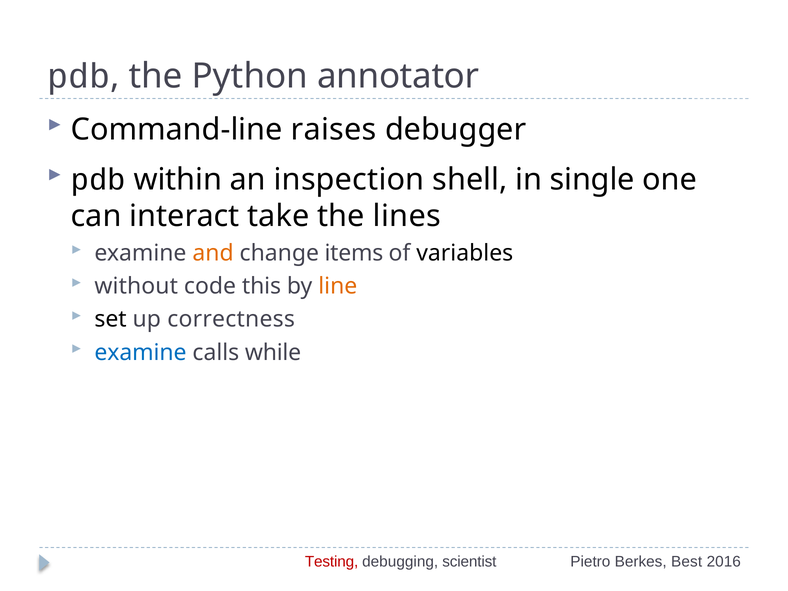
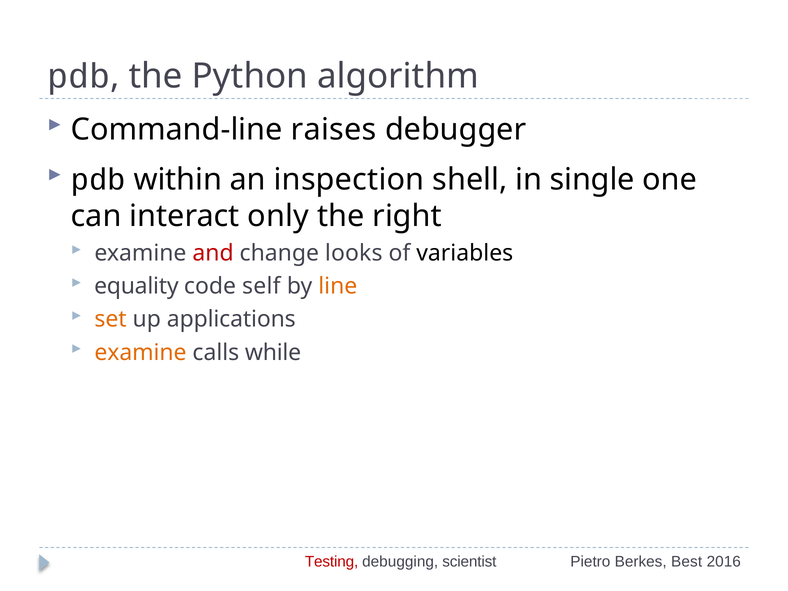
annotator: annotator -> algorithm (398, 76)
take: take -> only (278, 216)
lines: lines -> right (407, 216)
and colour: orange -> red (213, 253)
items: items -> looks (354, 253)
without: without -> equality (136, 286)
this: this -> self (261, 286)
set colour: black -> orange (111, 319)
correctness: correctness -> applications (231, 319)
examine colour: blue -> orange (140, 352)
